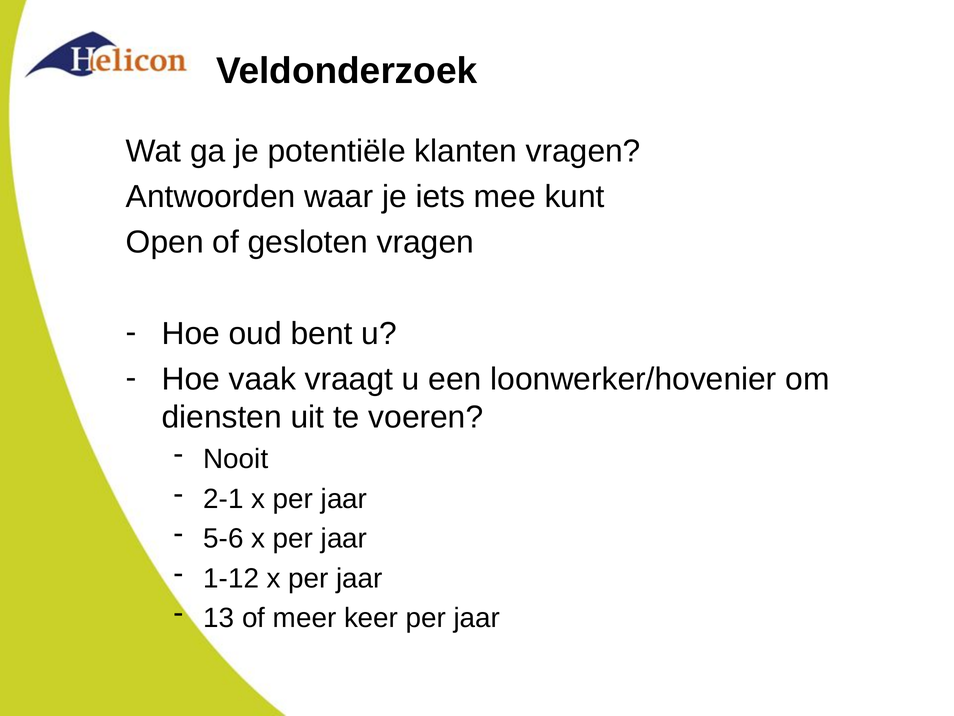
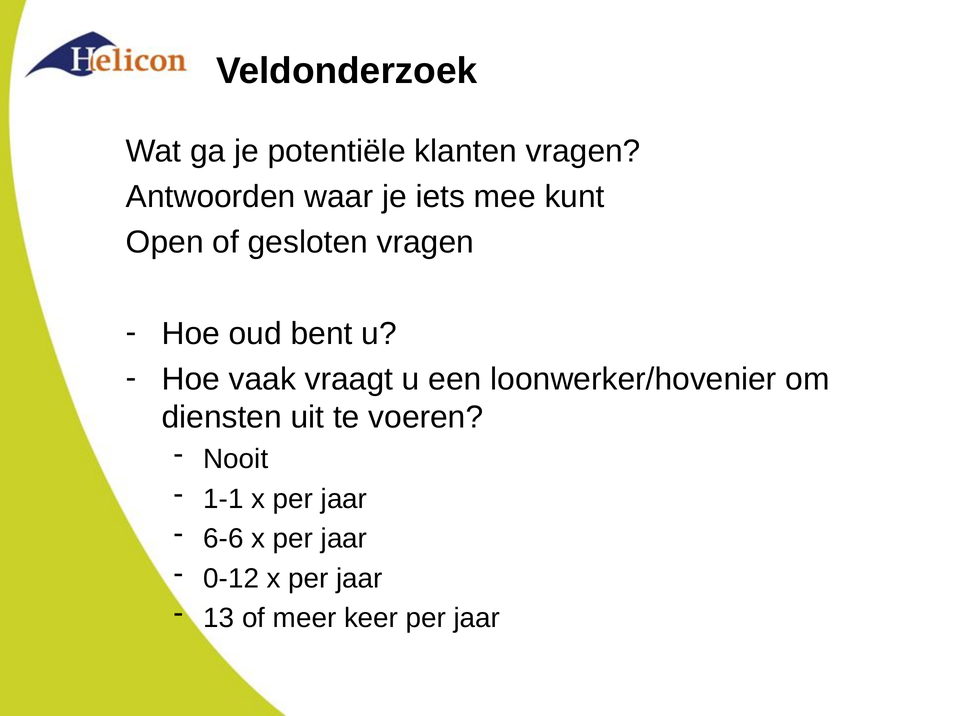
2-1: 2-1 -> 1-1 (224, 499)
5-6: 5-6 -> 6-6 (224, 538)
1-12: 1-12 -> 0-12 (231, 578)
